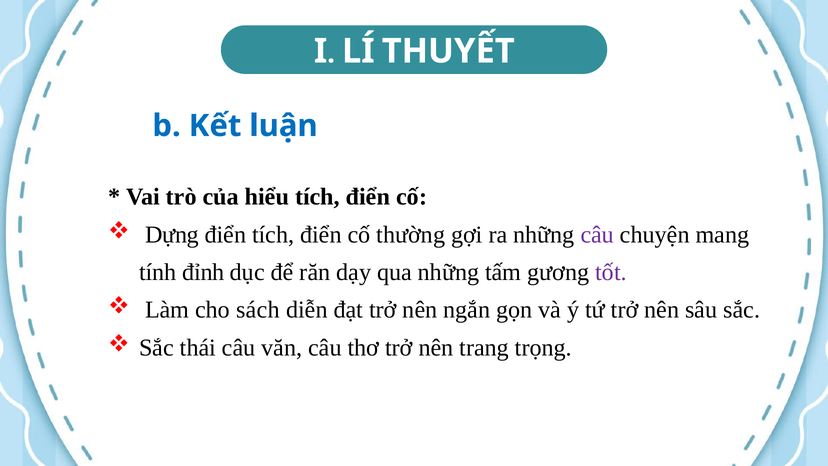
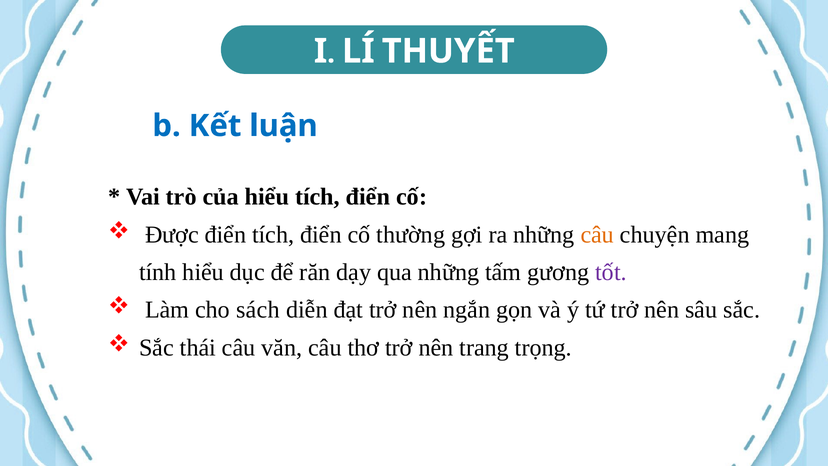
Dựng: Dựng -> Được (172, 234)
câu colour: purple -> orange (597, 234)
tính đỉnh: đỉnh -> hiểu (203, 272)
